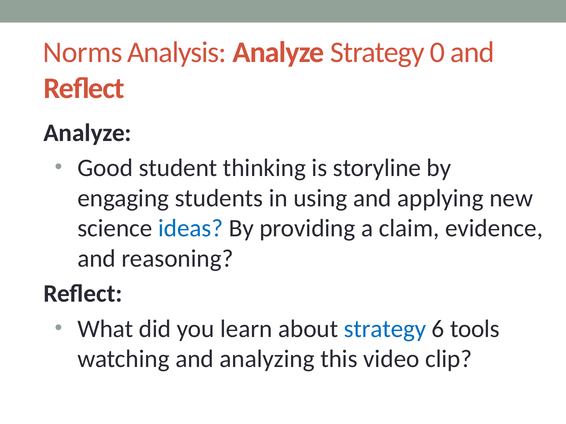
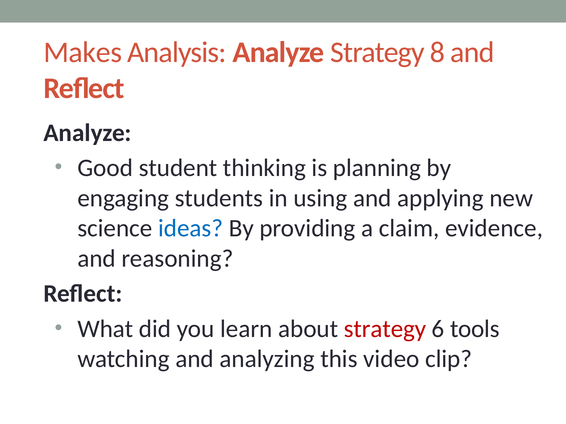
Norms: Norms -> Makes (83, 53)
0: 0 -> 8 (437, 53)
storyline: storyline -> planning (377, 168)
strategy colour: blue -> red (385, 329)
